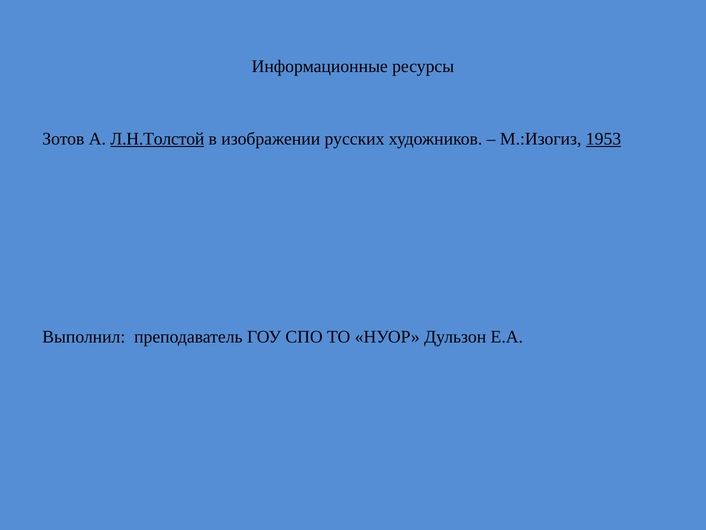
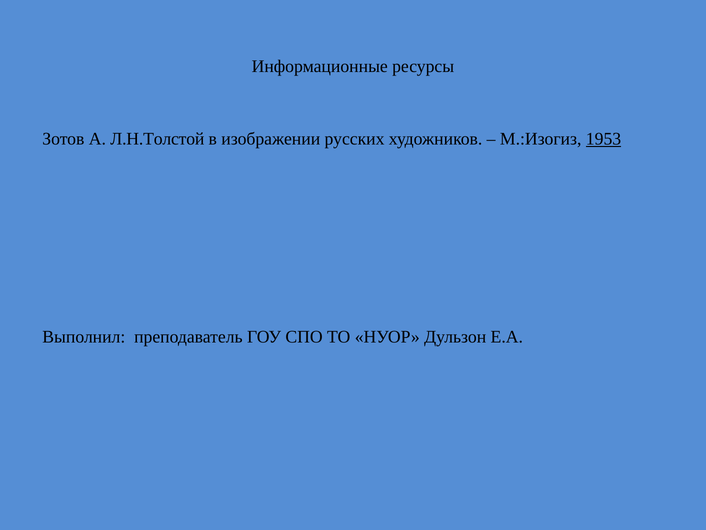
Л.Н.Толстой underline: present -> none (157, 139)
